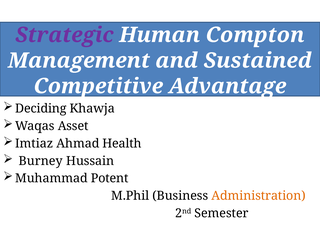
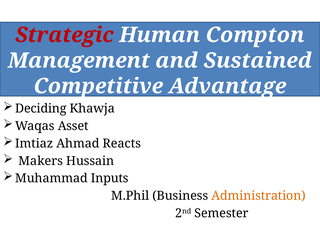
Strategic colour: purple -> red (64, 35)
Health: Health -> Reacts (122, 143)
Burney: Burney -> Makers (41, 161)
Potent: Potent -> Inputs (110, 178)
